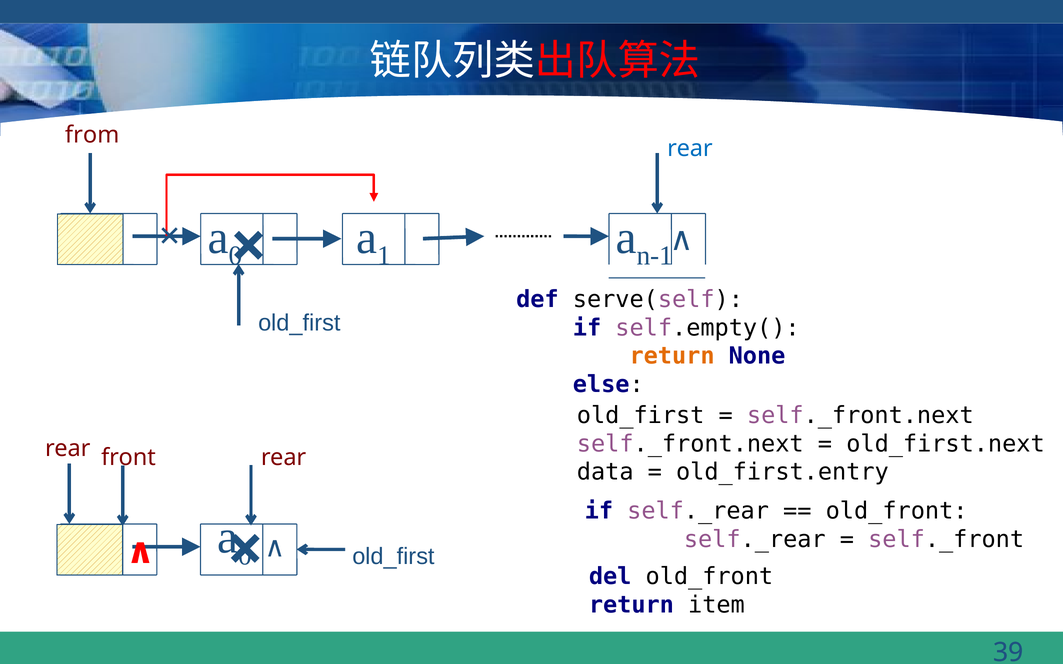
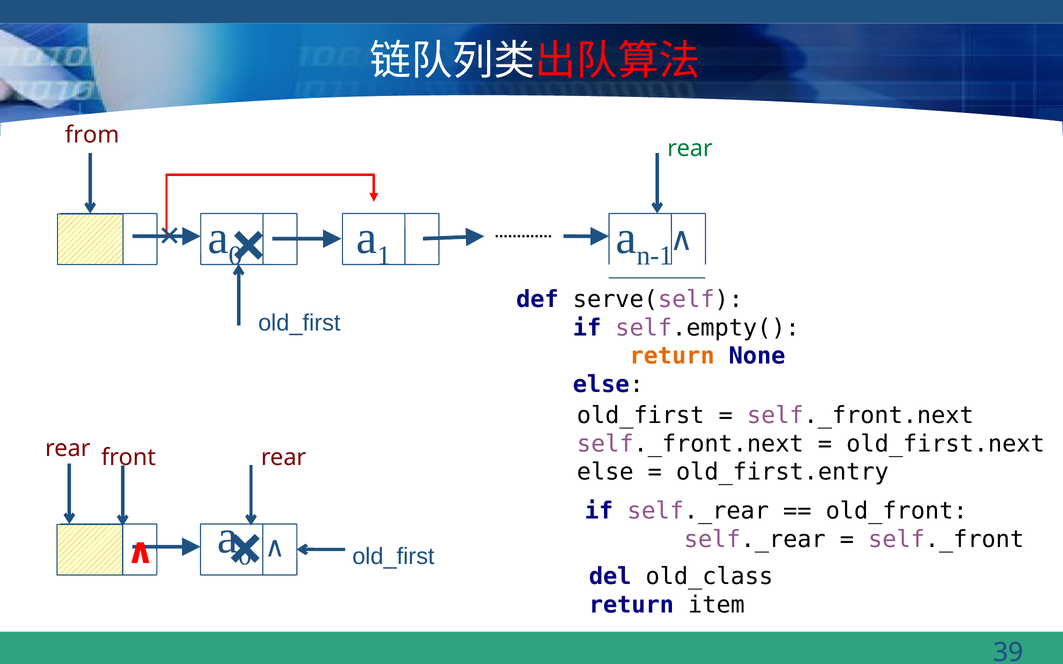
rear colour: blue -> green (690, 149)
data: data -> else (605, 472)
del old_front: old_front -> old_class (709, 577)
